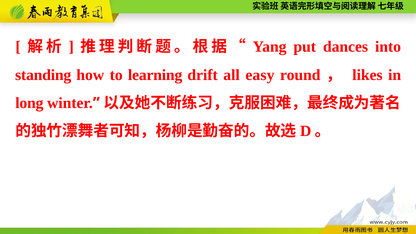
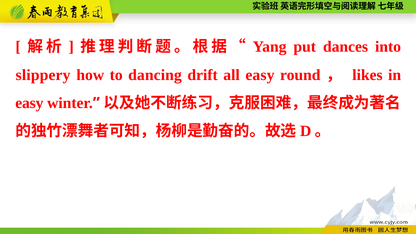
standing: standing -> slippery (43, 75)
learning: learning -> dancing (155, 75)
long: long -> easy (29, 103)
